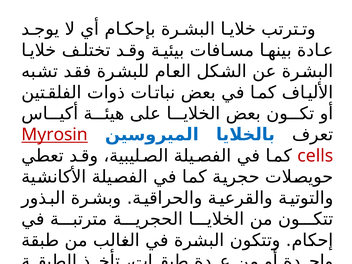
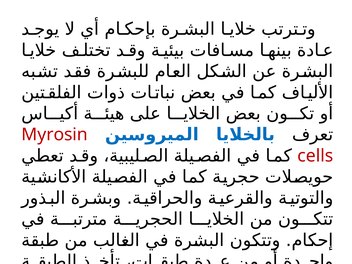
Myrosin underline: present -> none (55, 135)
